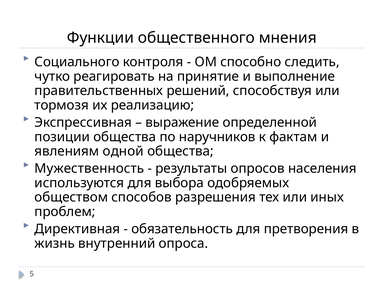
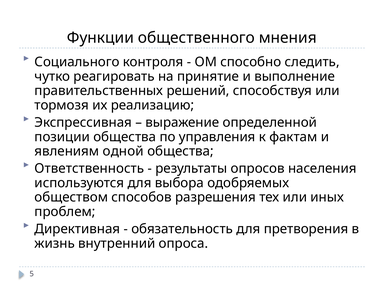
наручников: наручников -> управления (217, 137)
Мужественность: Мужественность -> Ответственность (89, 169)
